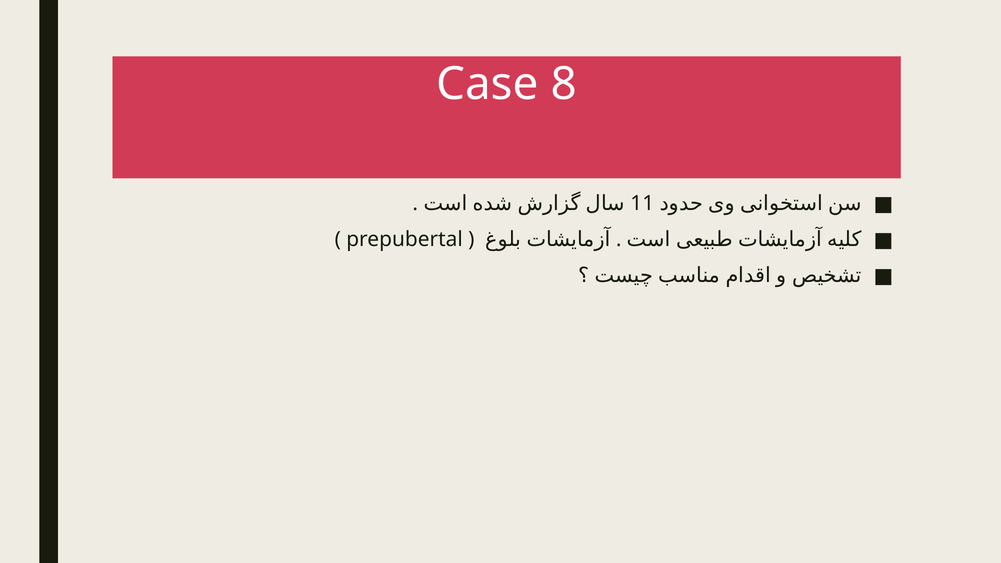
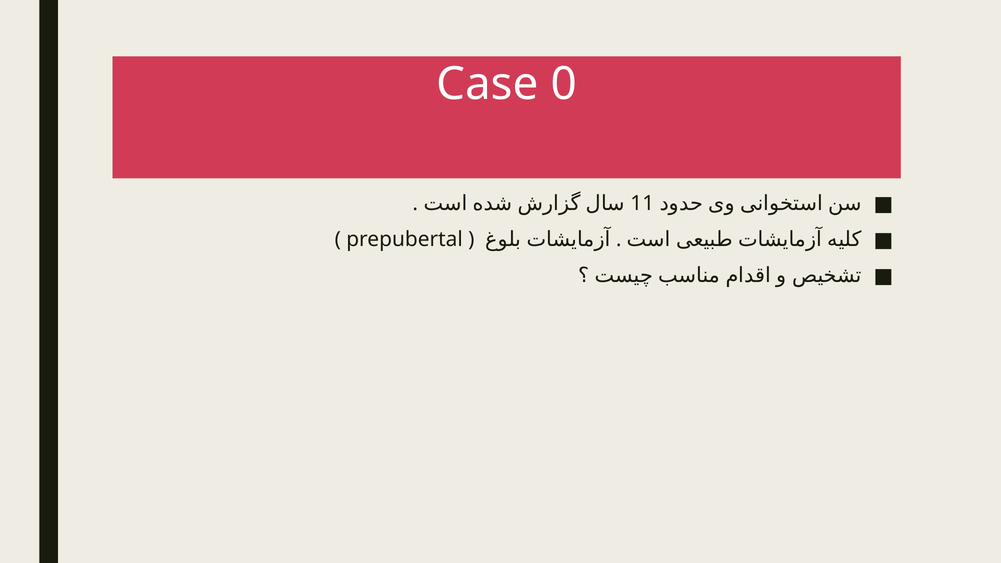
8: 8 -> 0 (564, 84)
